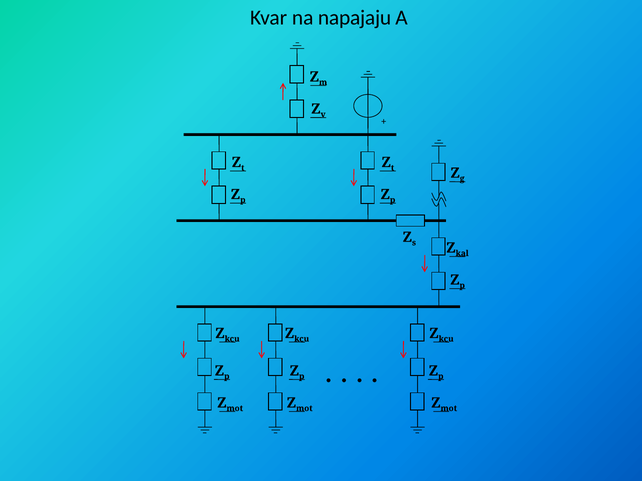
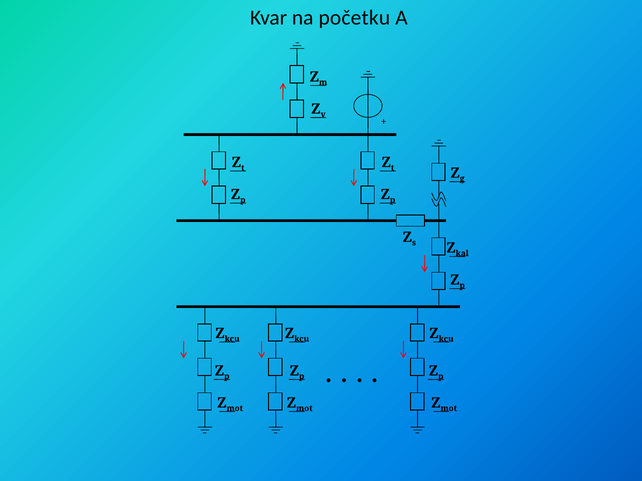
napajaju: napajaju -> početku (354, 17)
